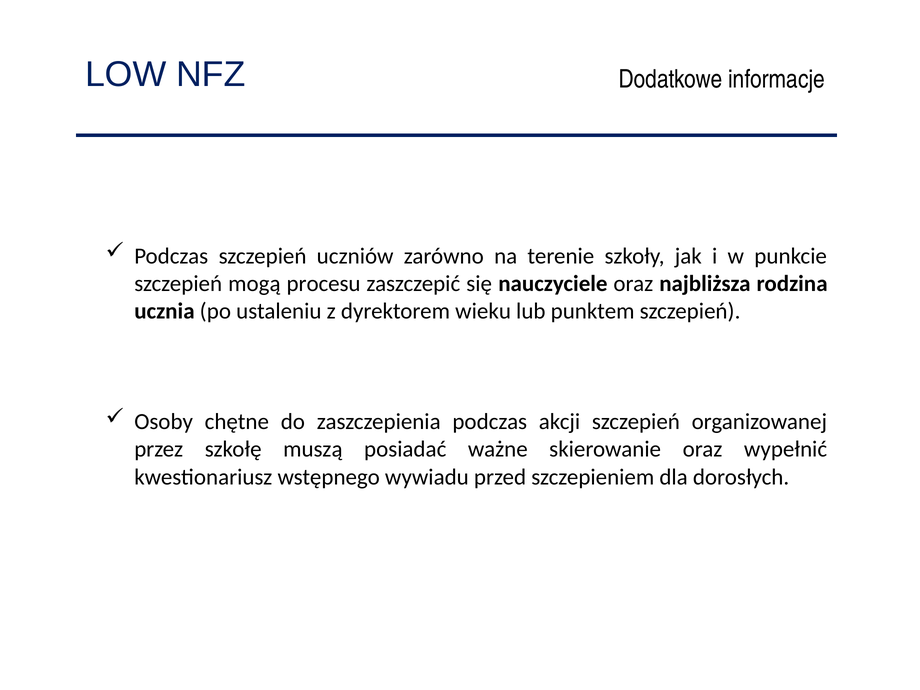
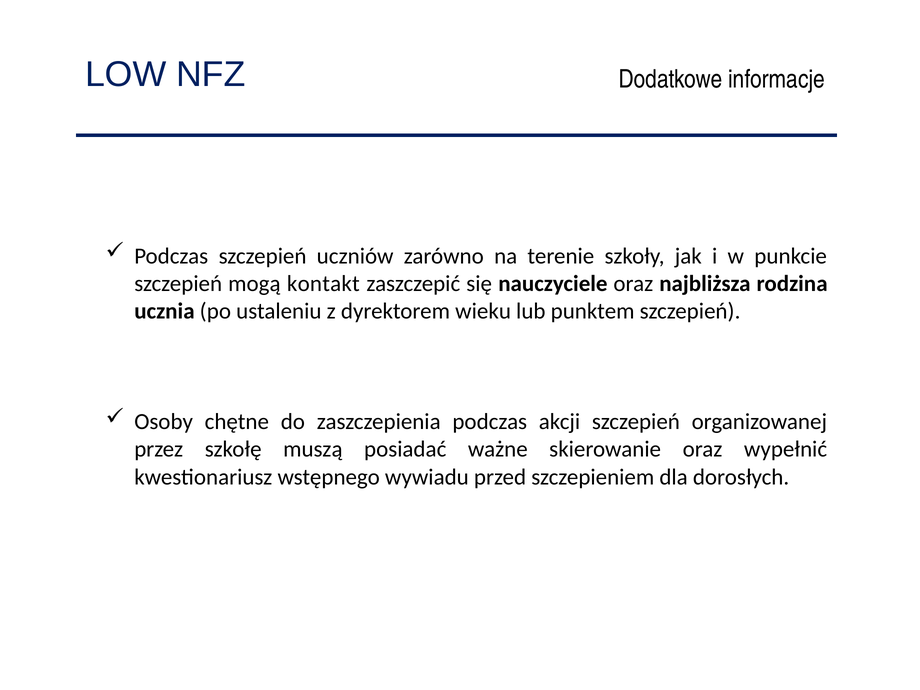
procesu: procesu -> kontakt (323, 284)
